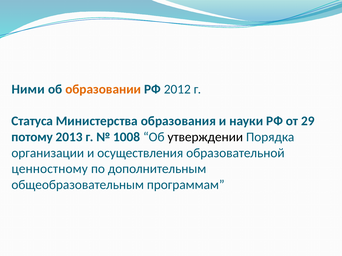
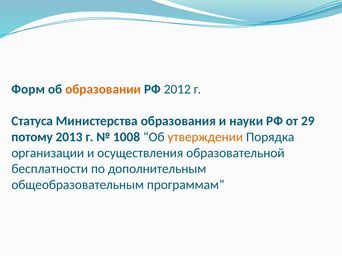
Ними: Ними -> Форм (28, 89)
утверждении colour: black -> orange (205, 137)
ценностному: ценностному -> бесплатности (50, 169)
